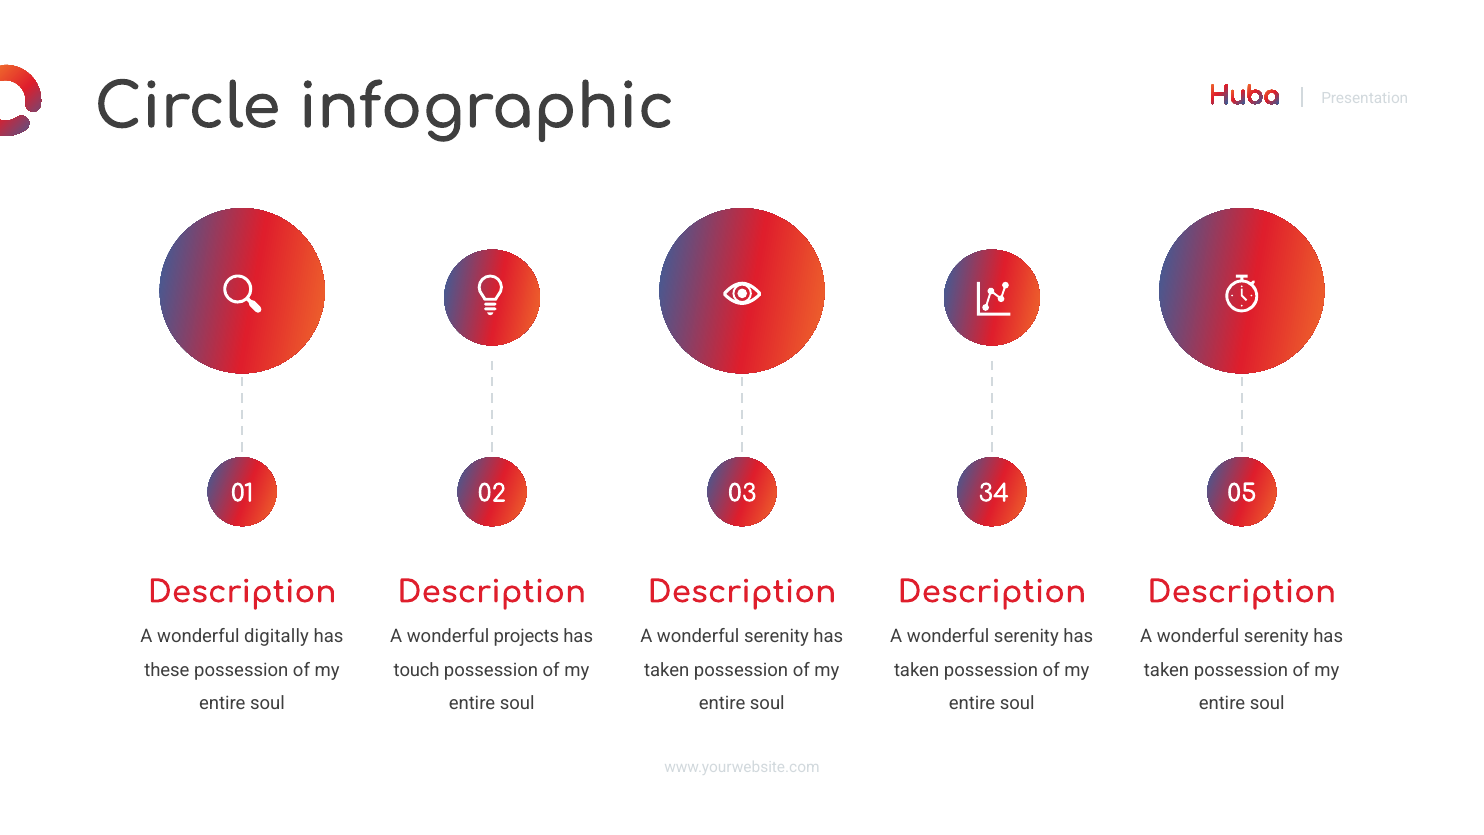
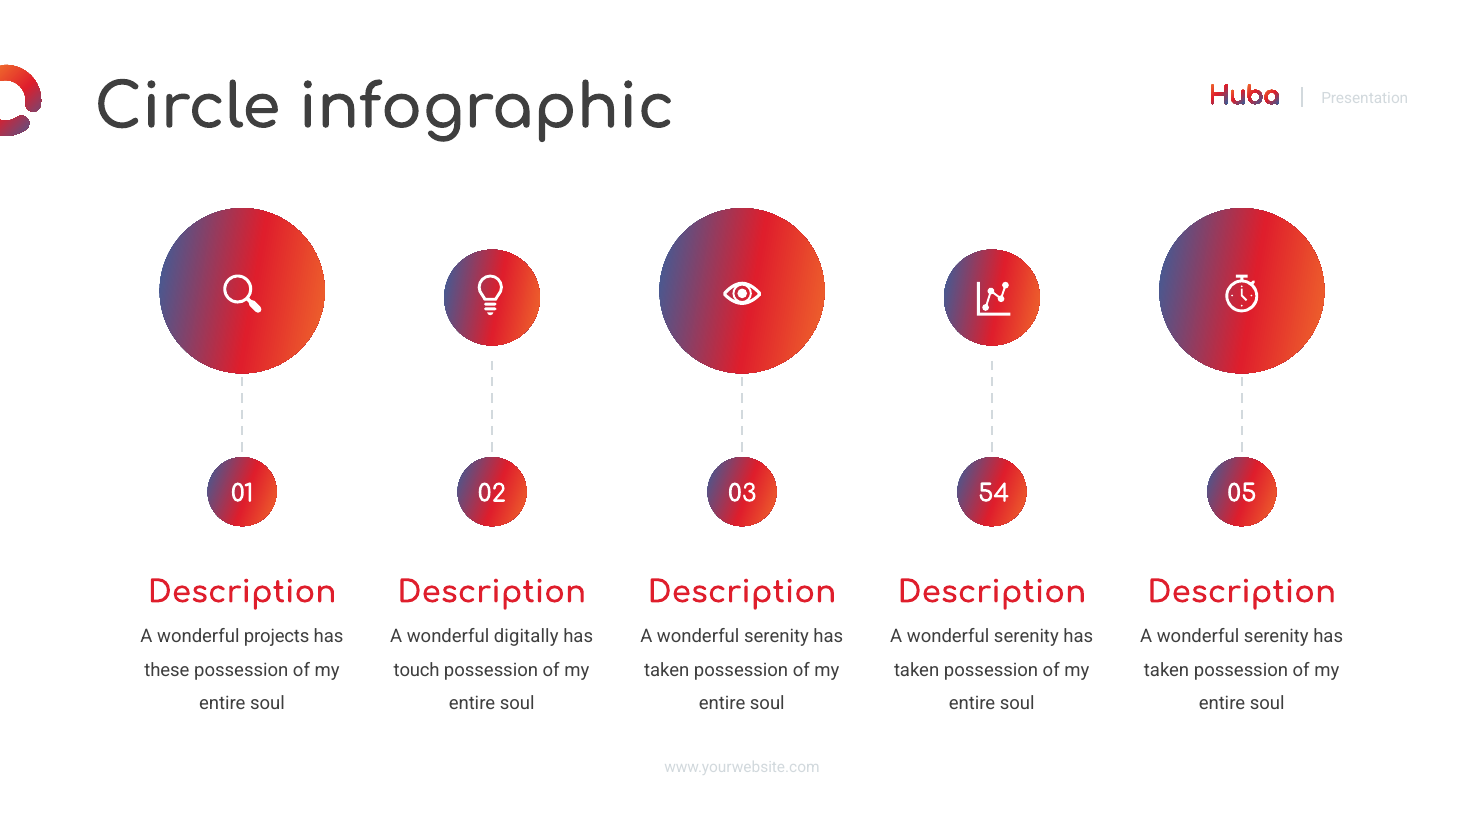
34: 34 -> 54 (994, 493)
digitally: digitally -> projects (277, 636)
projects: projects -> digitally (526, 636)
